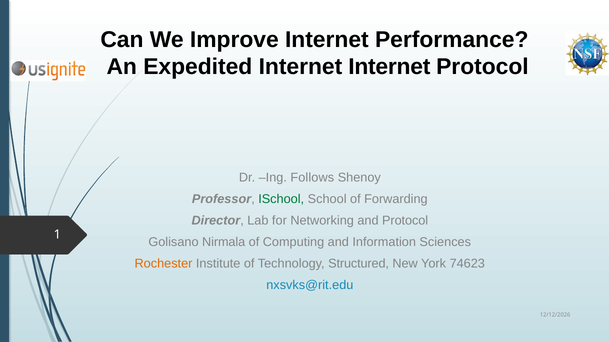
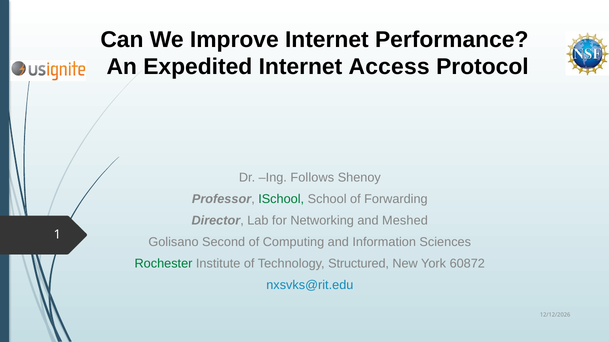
Internet Internet: Internet -> Access (389, 67)
and Protocol: Protocol -> Meshed (405, 221)
Nirmala: Nirmala -> Second (224, 243)
Rochester colour: orange -> green (163, 264)
74623: 74623 -> 60872 (467, 264)
